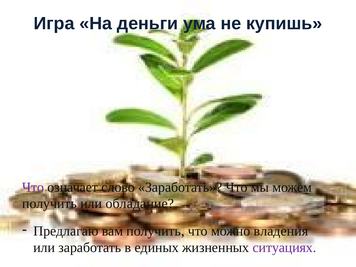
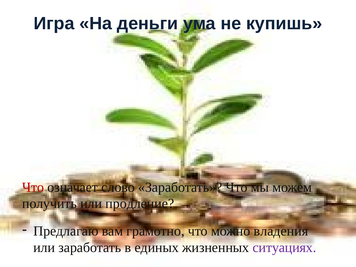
Что colour: purple -> red (33, 187)
обладание: обладание -> продление (140, 204)
вам получить: получить -> грамотно (155, 231)
